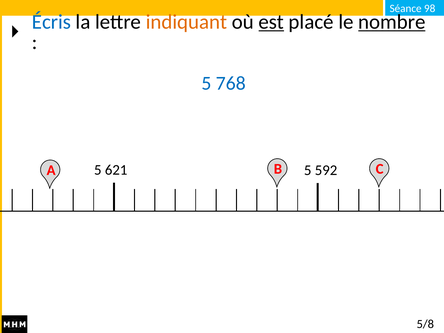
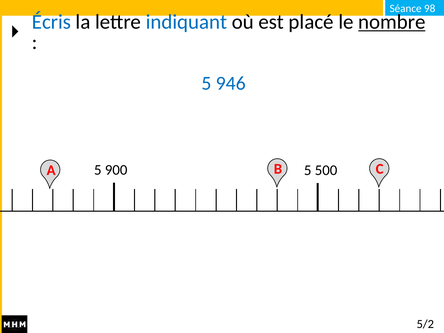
indiquant colour: orange -> blue (186, 22)
est underline: present -> none (271, 22)
768: 768 -> 946 (231, 83)
621: 621 -> 900 (116, 170)
592: 592 -> 500 (326, 170)
5/8: 5/8 -> 5/2 (425, 324)
